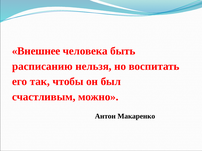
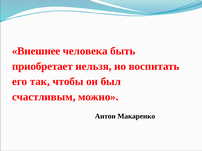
расписанию: расписанию -> приобретает (42, 66)
